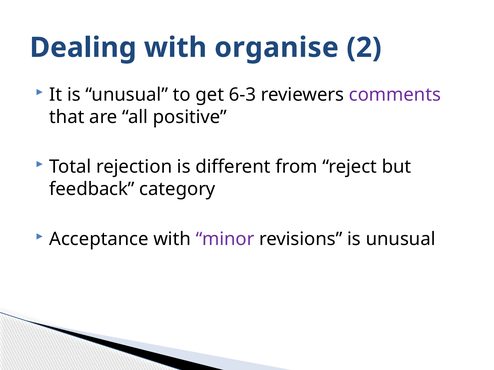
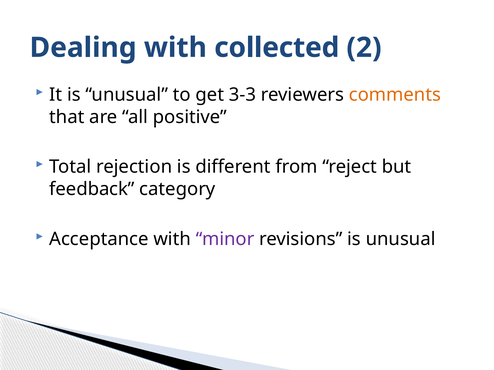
organise: organise -> collected (277, 48)
6-3: 6-3 -> 3-3 (242, 95)
comments colour: purple -> orange (395, 95)
